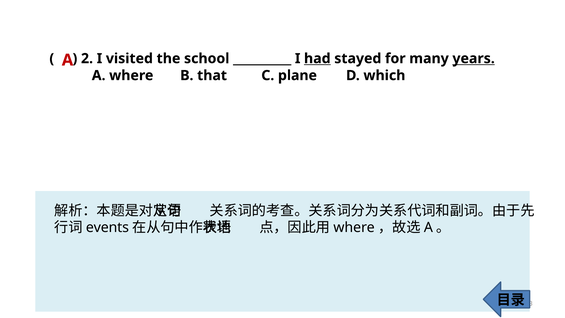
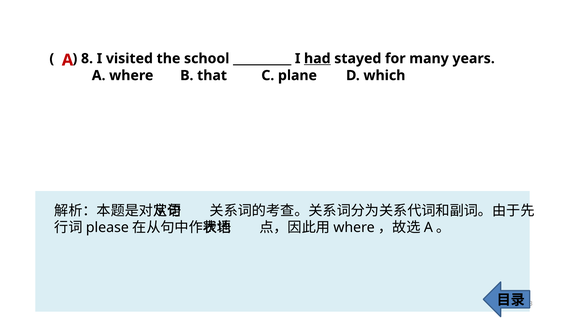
2: 2 -> 8 (87, 58)
years underline: present -> none (474, 58)
events: events -> please (107, 228)
